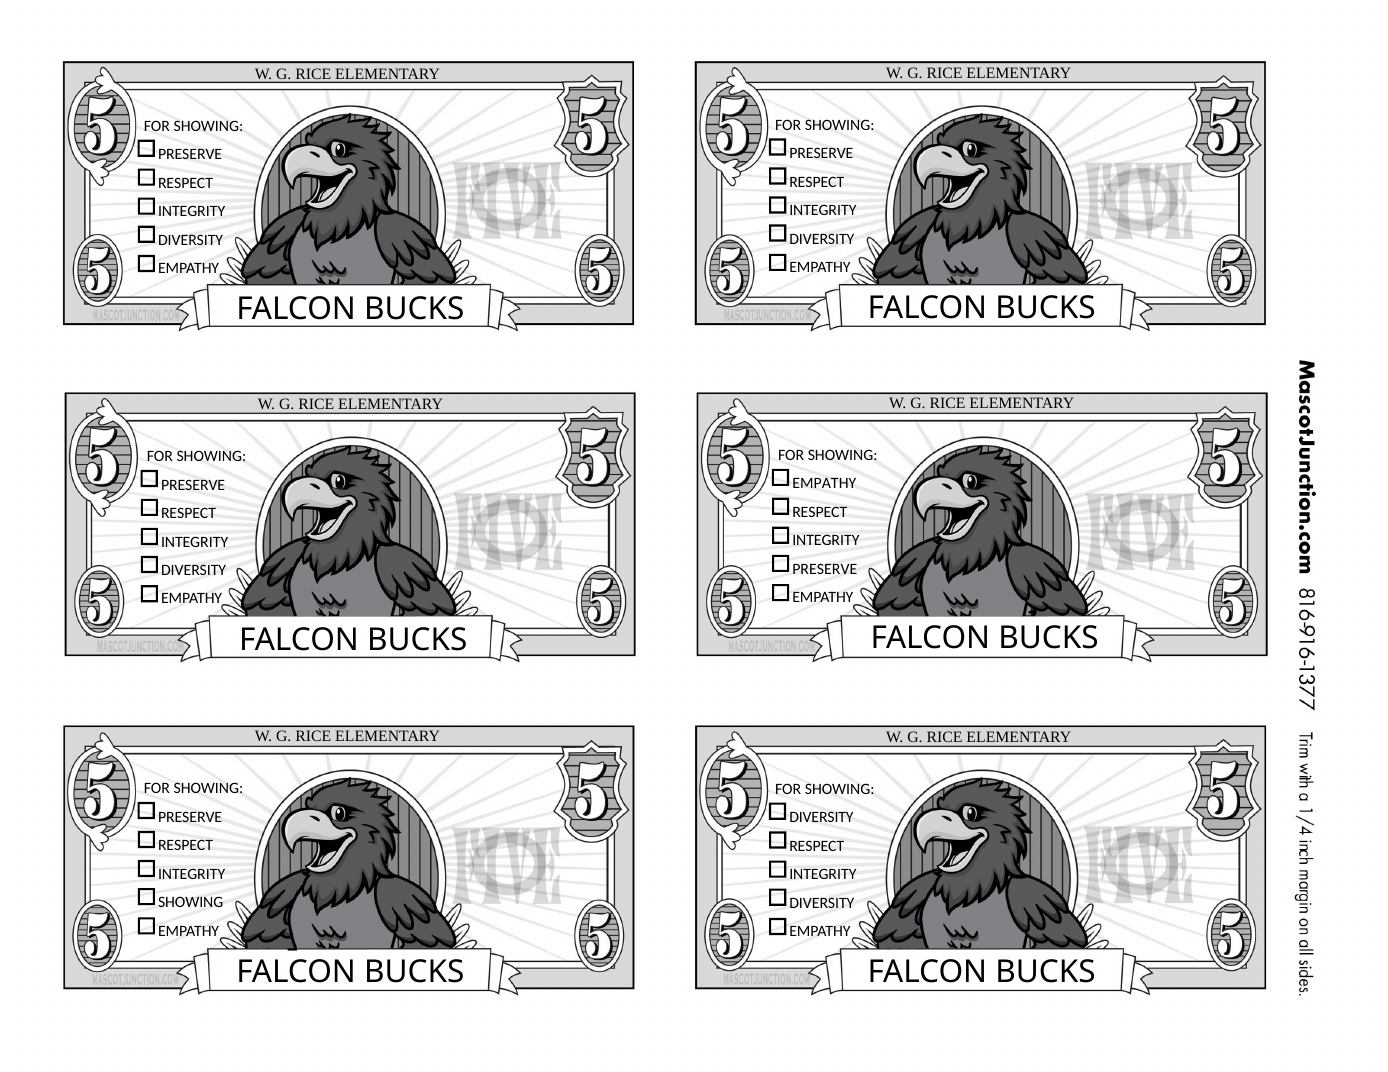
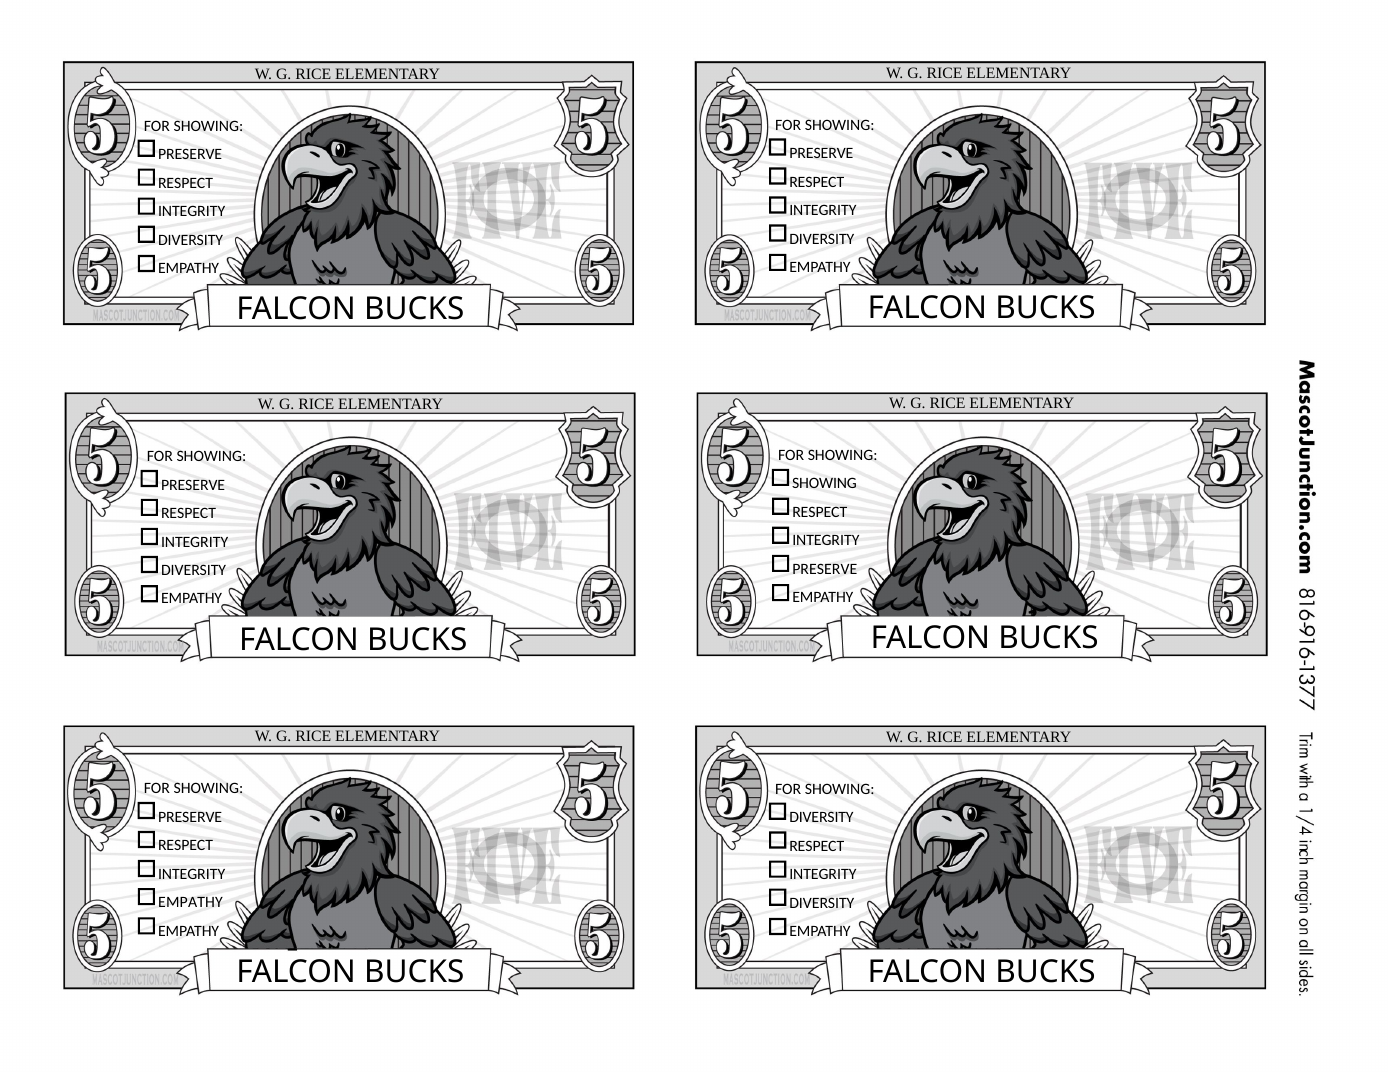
EMPATHY: EMPATHY -> SHOWING (824, 484)
SHOWING: SHOWING -> EMPATHY (191, 903)
